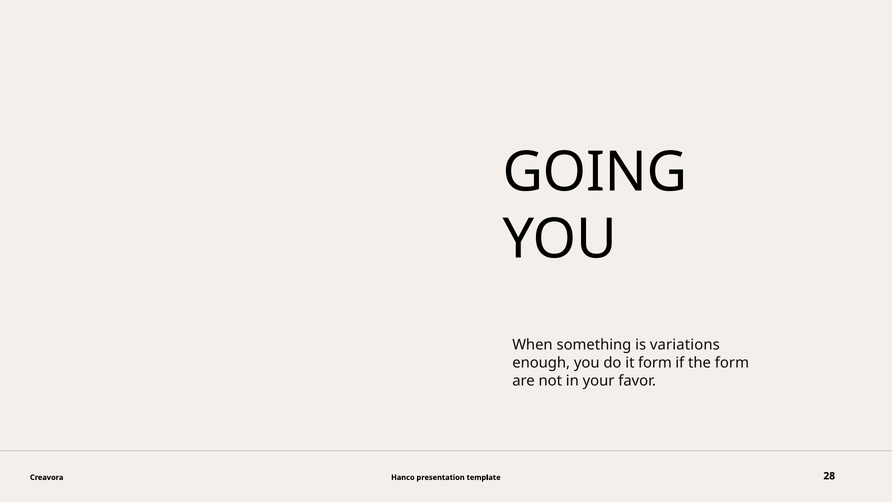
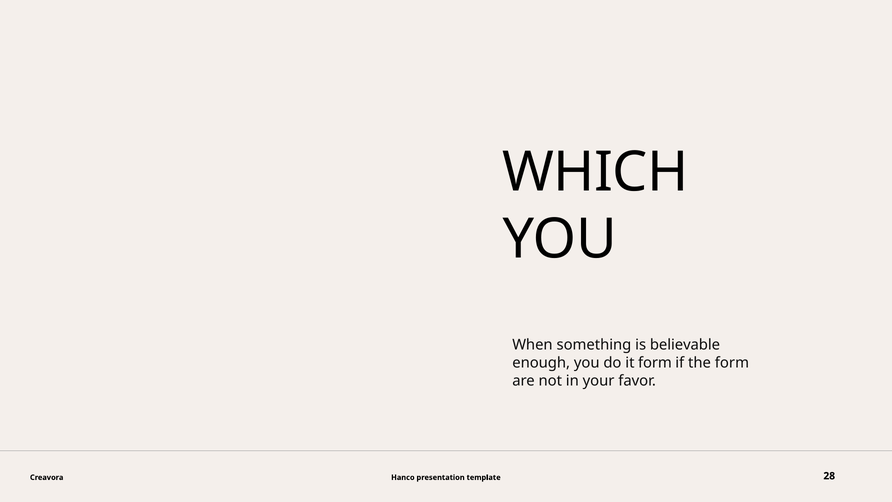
GOING: GOING -> WHICH (595, 172)
variations: variations -> believable (685, 345)
